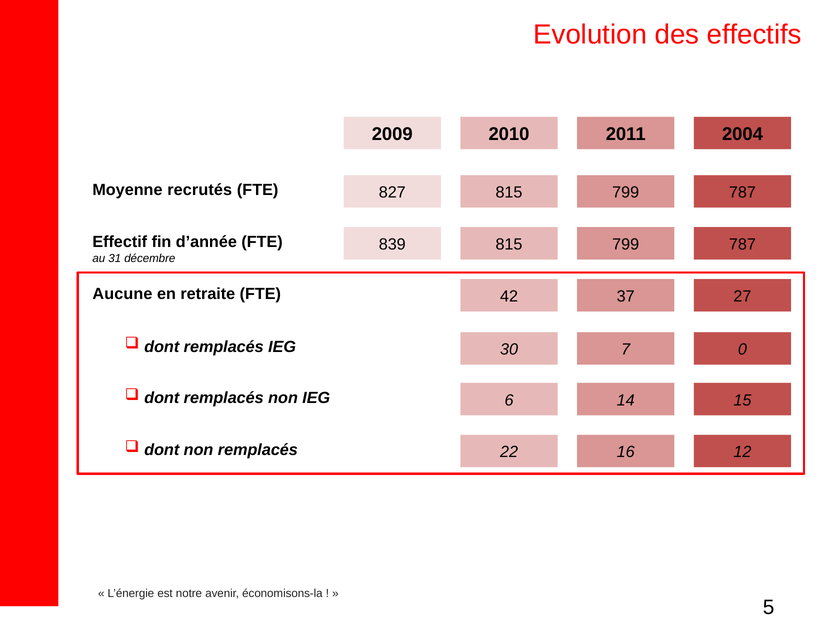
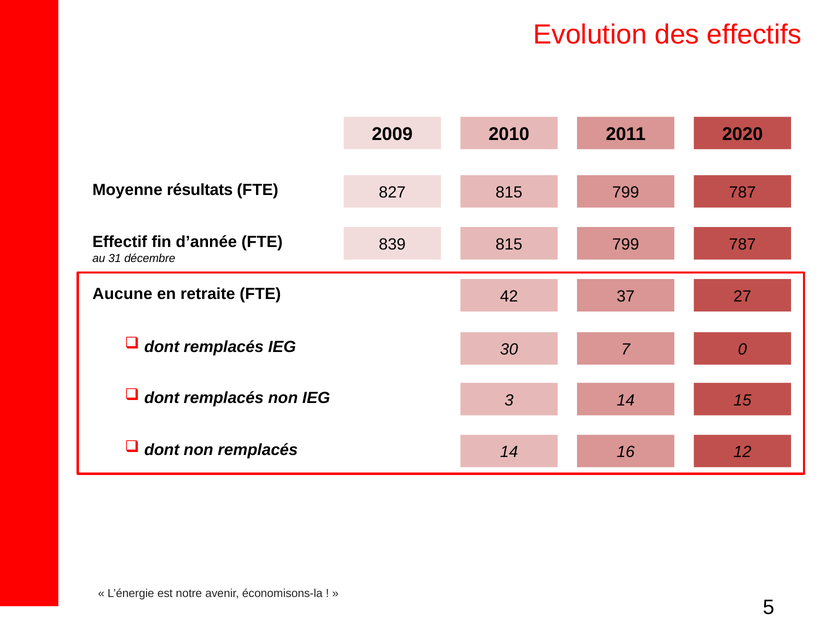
2004: 2004 -> 2020 (742, 134)
recrutés: recrutés -> résultats (200, 190)
6: 6 -> 3 (509, 400)
remplacés 22: 22 -> 14 (509, 452)
